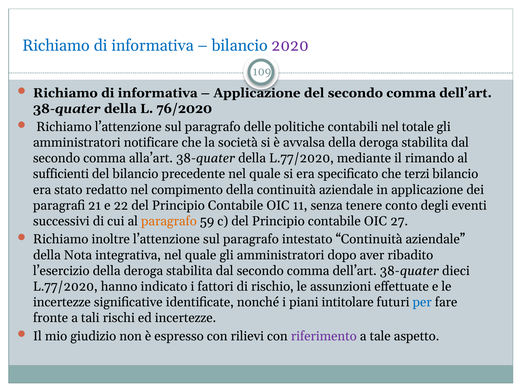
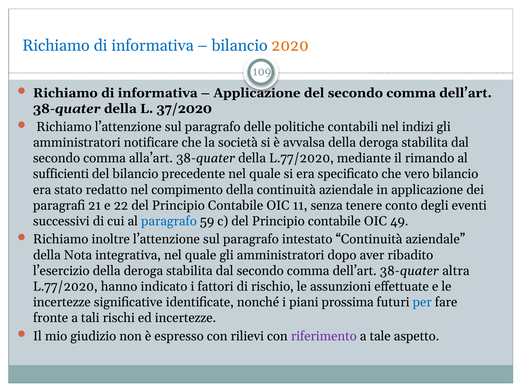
2020 colour: purple -> orange (290, 45)
76/2020: 76/2020 -> 37/2020 (184, 109)
totale: totale -> indizi (418, 127)
terzi: terzi -> vero (417, 174)
paragrafo colour: orange -> blue (169, 221)
27: 27 -> 49 (399, 221)
dieci: dieci -> altra (456, 270)
intitolare: intitolare -> prossima (348, 302)
